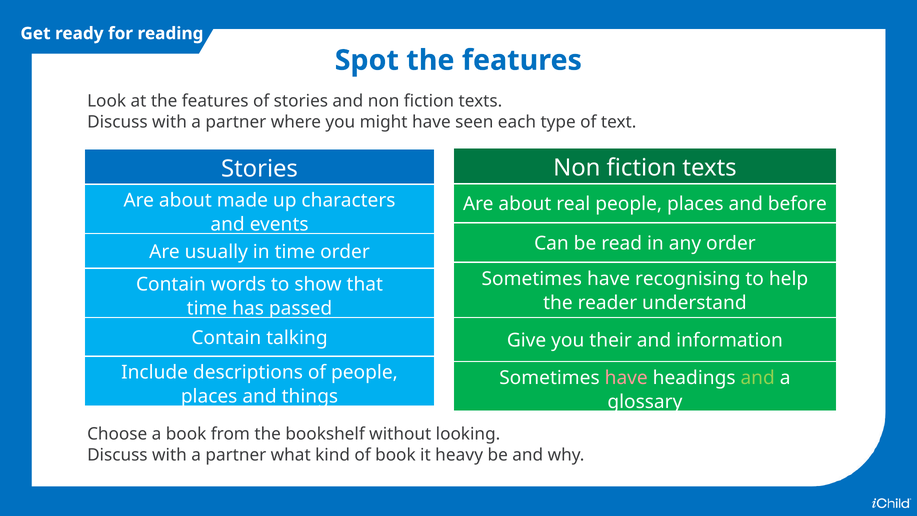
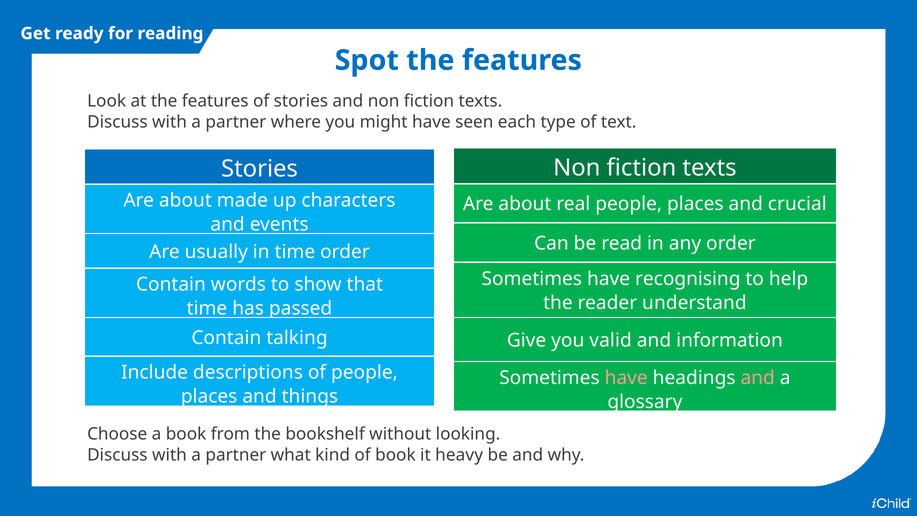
before: before -> crucial (797, 204)
their: their -> valid (611, 340)
and colour: light green -> pink (758, 378)
